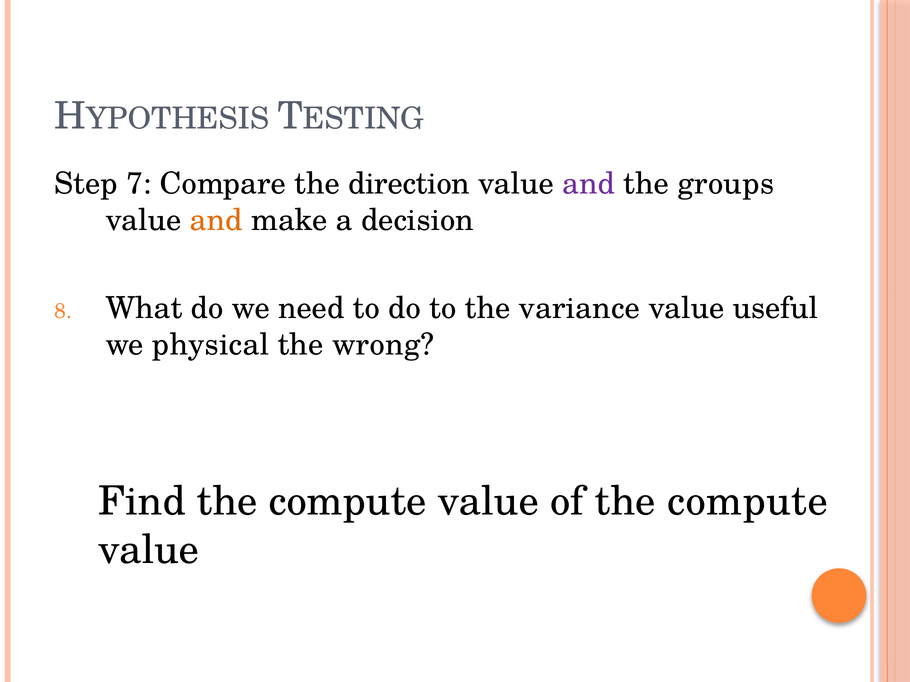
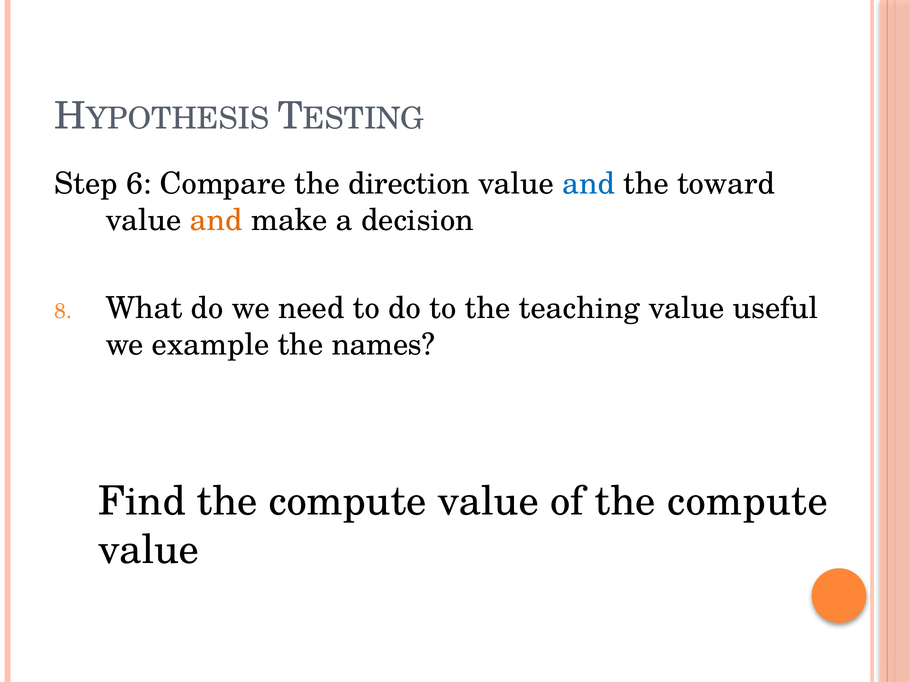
7: 7 -> 6 (139, 184)
and colour: purple -> blue (589, 184)
groups: groups -> toward (726, 184)
variance: variance -> teaching (579, 308)
physical: physical -> example (211, 345)
wrong: wrong -> names (383, 345)
